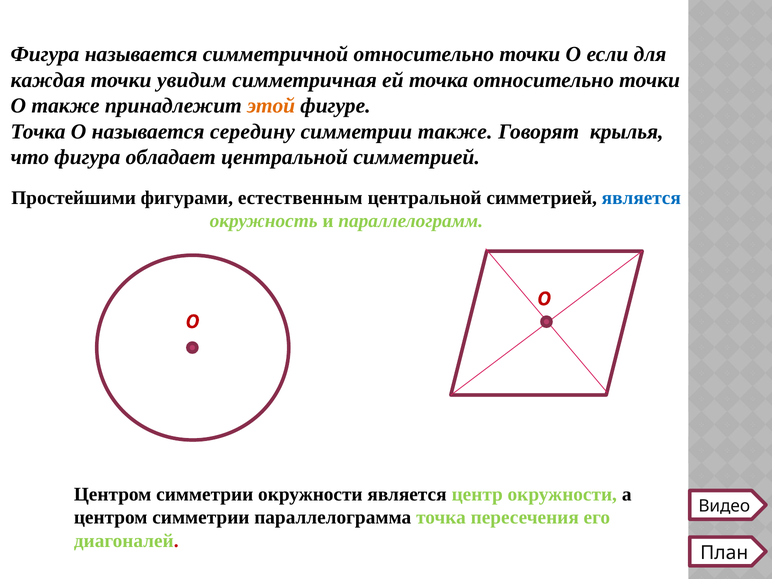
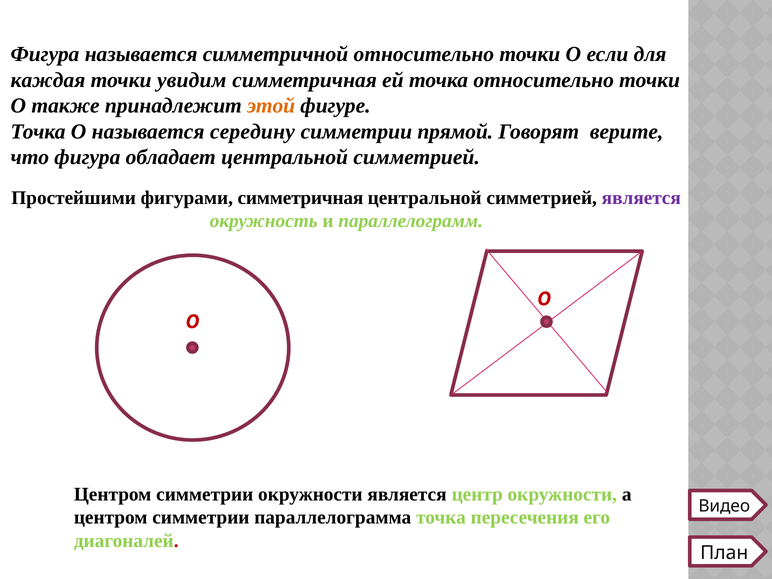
симметрии также: также -> прямой (455, 132)
крылья: крылья -> верите (627, 132)
фигурами естественным: естественным -> симметричная (300, 198)
является colour: blue -> purple (641, 198)
